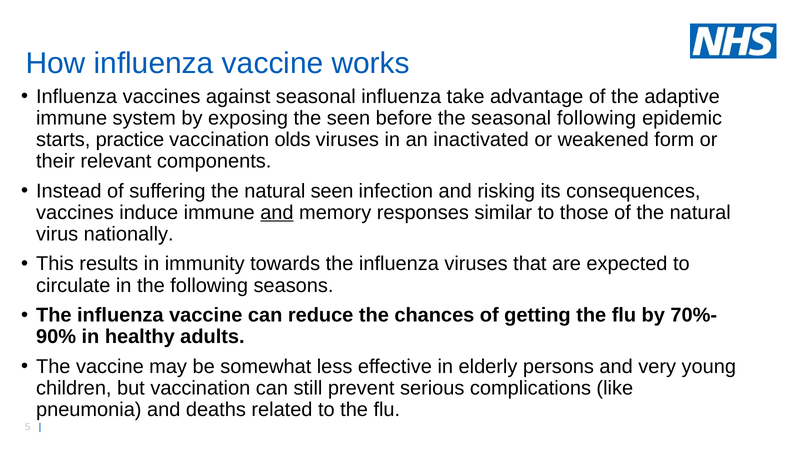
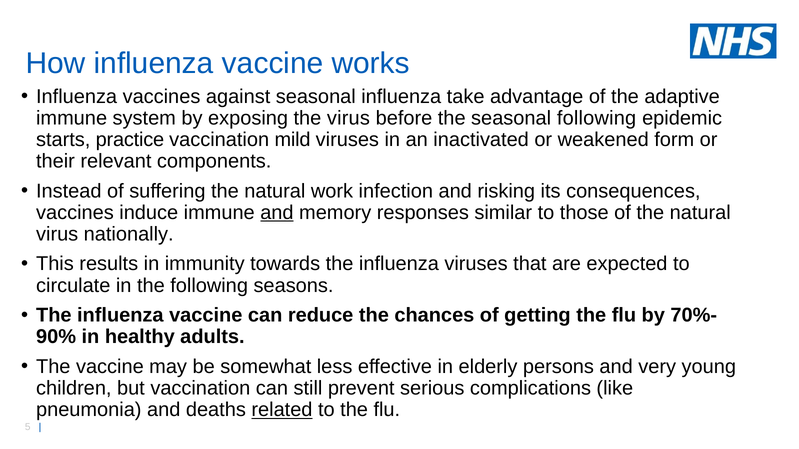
the seen: seen -> virus (348, 118)
olds: olds -> mild (293, 140)
natural seen: seen -> work (332, 191)
related underline: none -> present (282, 410)
